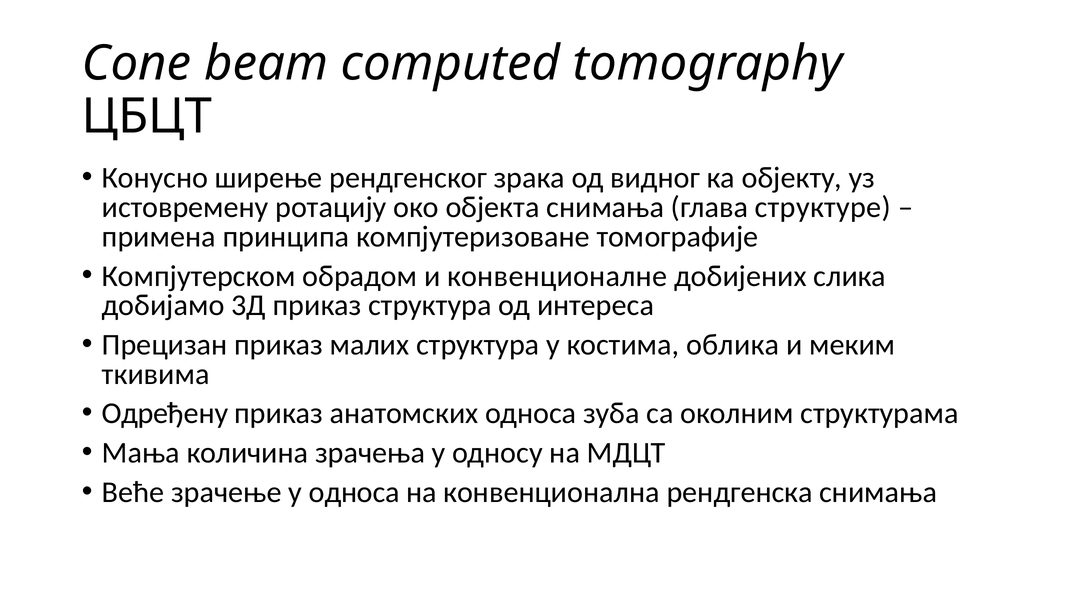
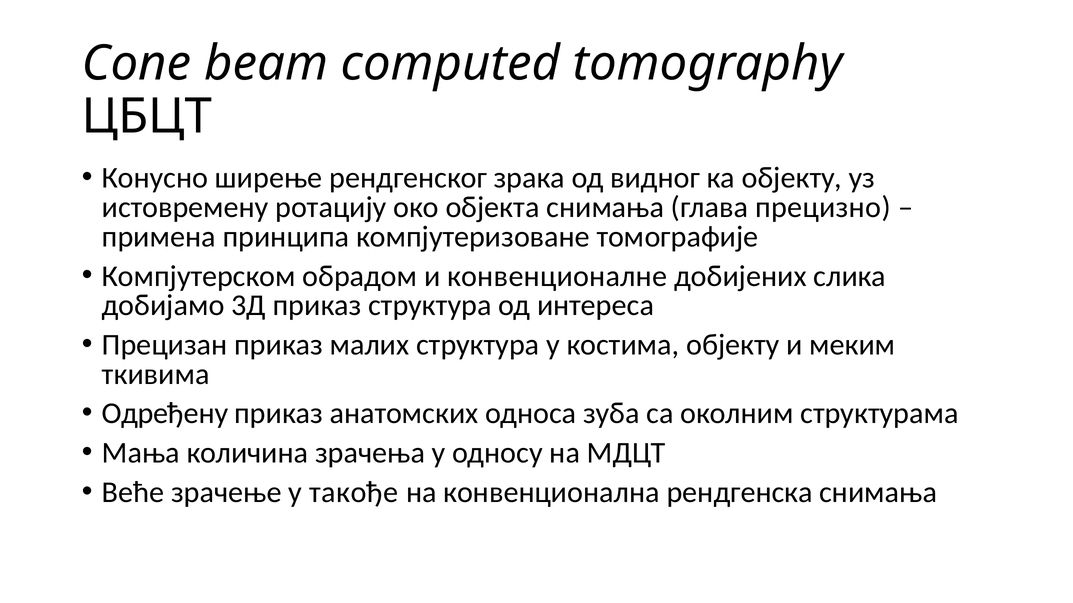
структуре: структуре -> прецизно (823, 208)
костима облика: облика -> објекту (733, 345)
у односа: односа -> такође (354, 493)
